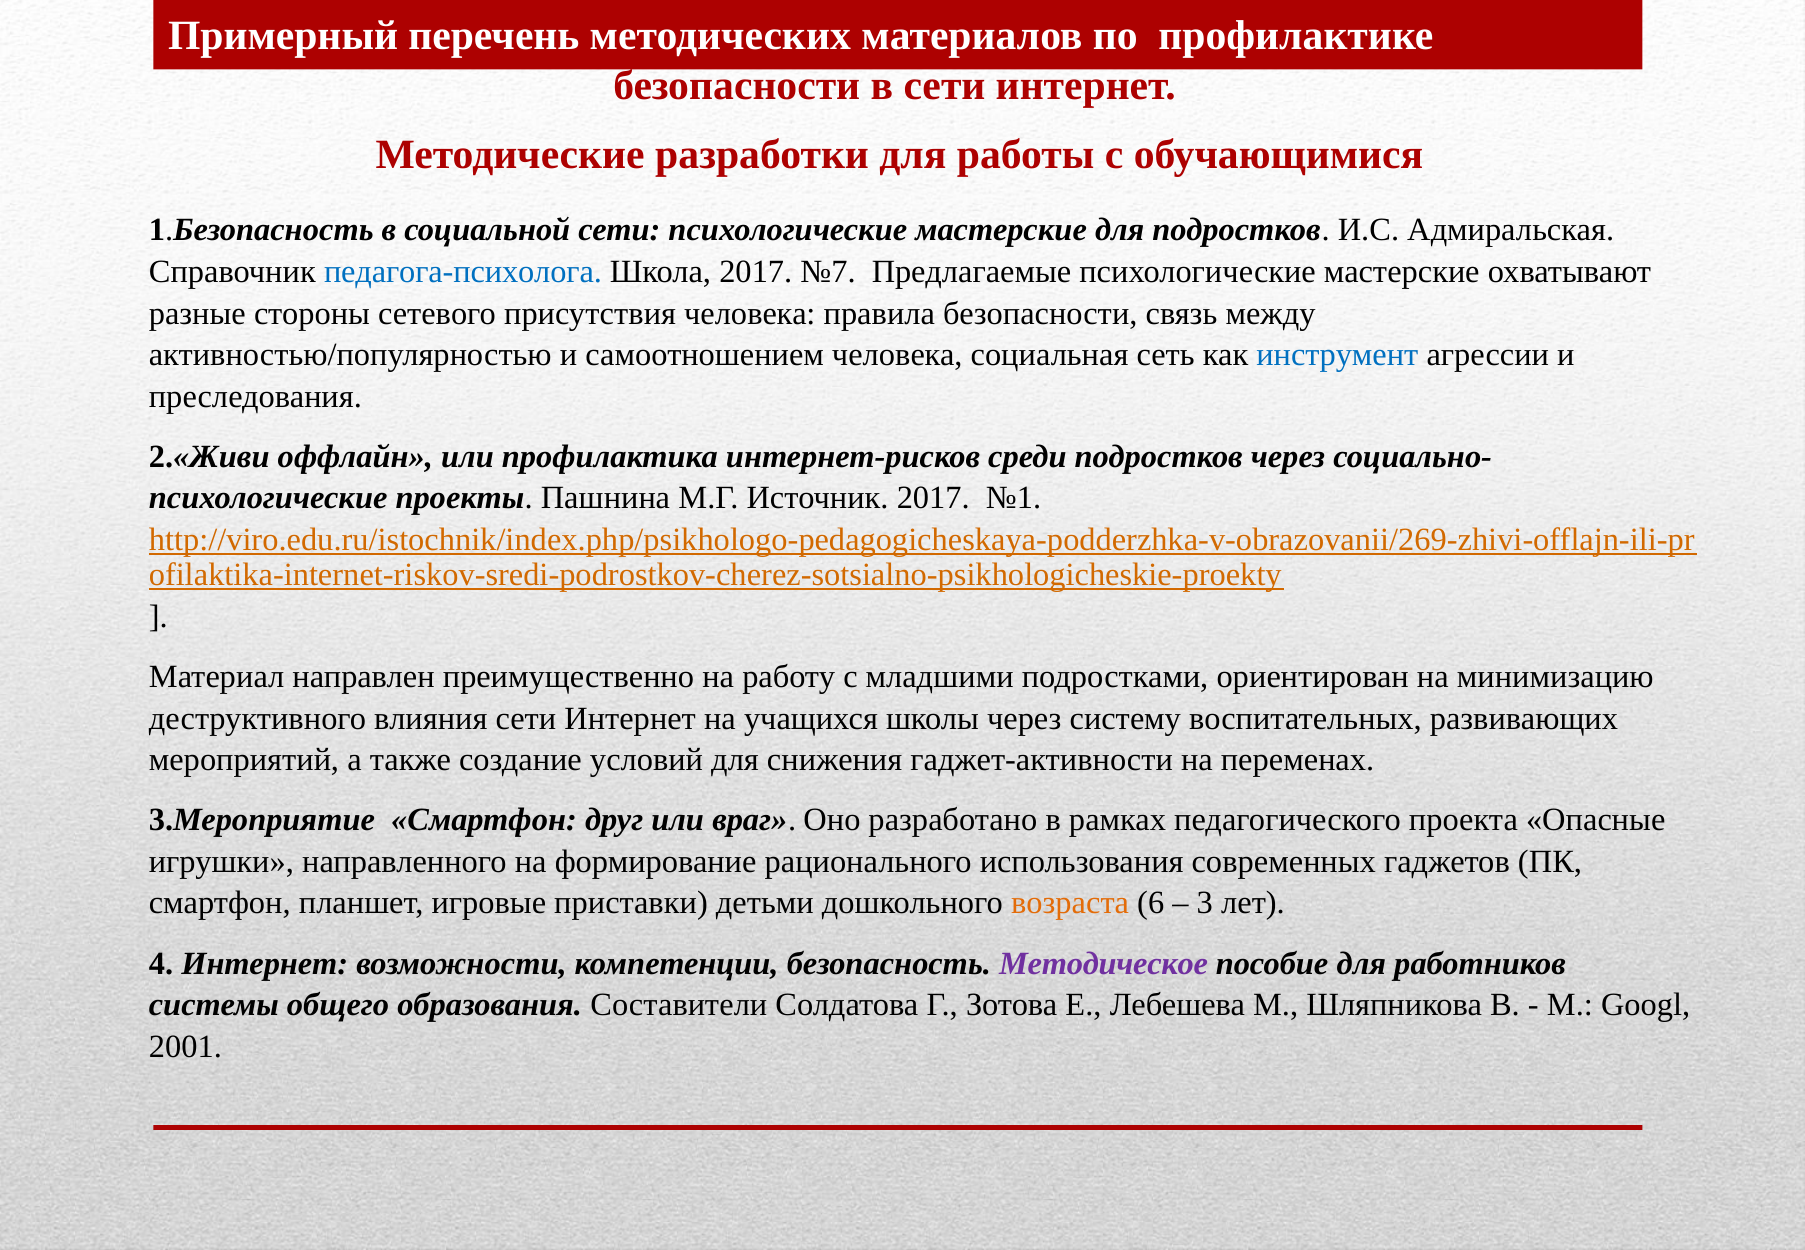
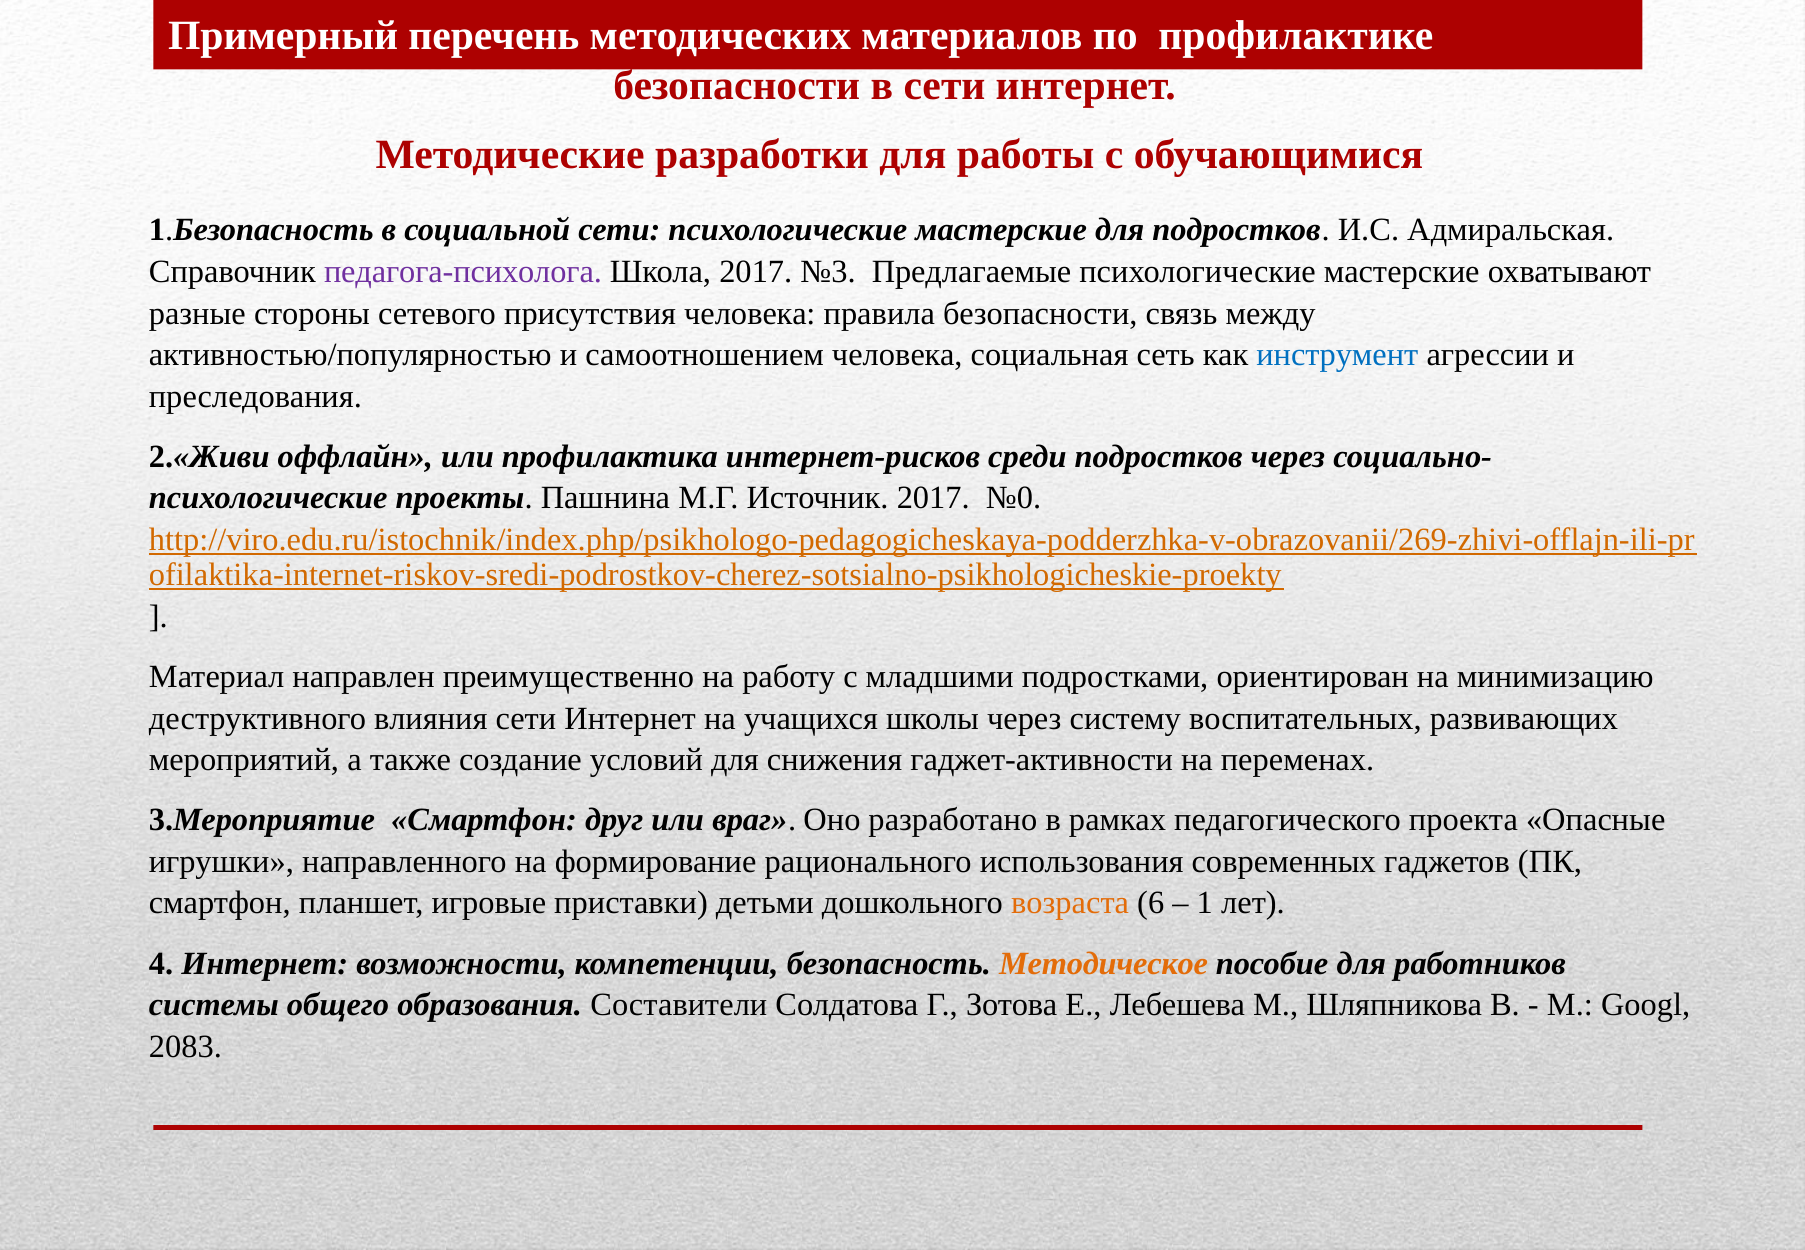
педагога-психолога colour: blue -> purple (463, 272)
№7: №7 -> №3 (828, 272)
№1: №1 -> №0 (1014, 498)
3: 3 -> 1 (1205, 903)
Методическое colour: purple -> orange (1104, 963)
2001: 2001 -> 2083 (185, 1046)
